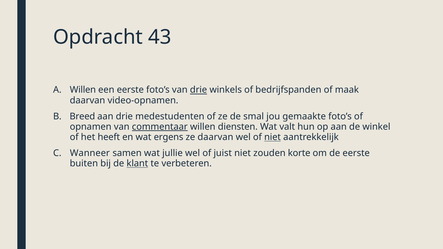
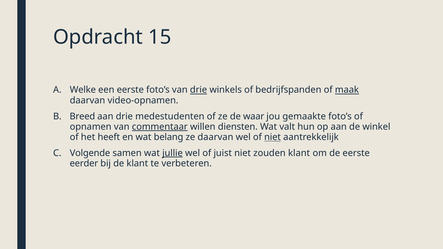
43: 43 -> 15 (160, 37)
Willen: Willen -> Welke (83, 90)
maak underline: none -> present (347, 90)
smal: smal -> waar (254, 116)
ergens: ergens -> belang (169, 137)
Wanneer: Wanneer -> Volgende (90, 153)
jullie underline: none -> present (173, 153)
zouden korte: korte -> klant (299, 153)
buiten: buiten -> eerder (84, 164)
klant underline: present -> none (137, 164)
